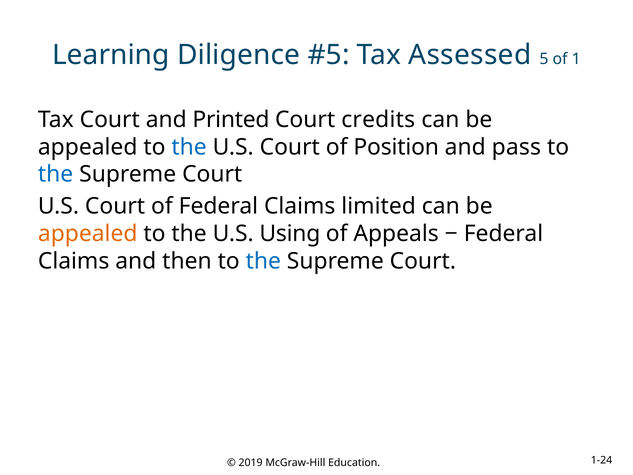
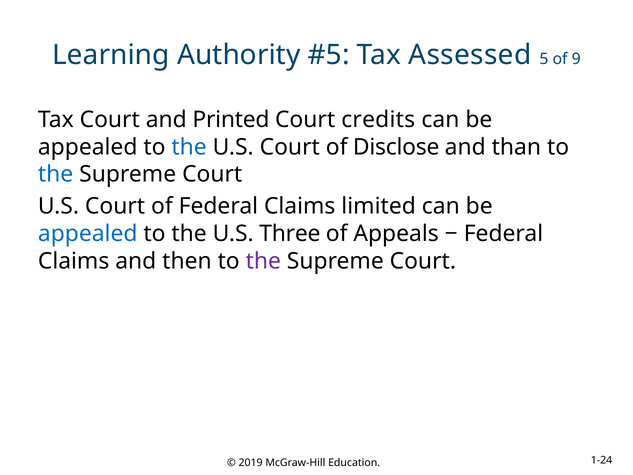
Diligence: Diligence -> Authority (239, 55)
1: 1 -> 9 (576, 59)
Position: Position -> Disclose (396, 147)
pass: pass -> than (516, 147)
appealed colour: orange -> blue (88, 234)
Using: Using -> Three (290, 234)
the colour: blue -> purple (263, 261)
